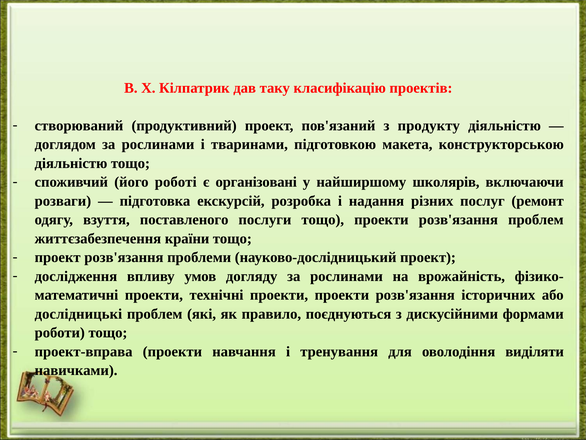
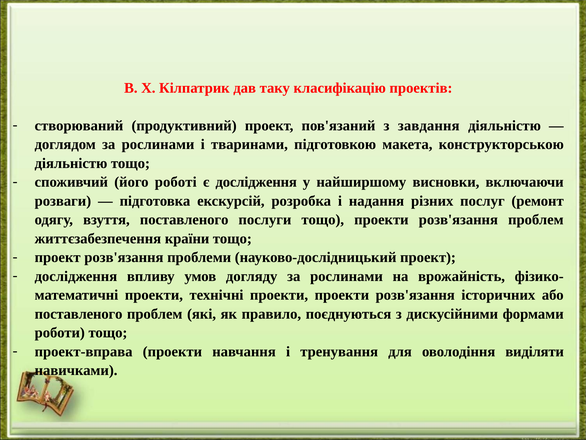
продукту: продукту -> завдання (429, 126)
є організовані: організовані -> дослідження (256, 182)
школярів: школярів -> висновки (446, 182)
дослідницькі: дослідницькі -> поставленого (79, 314)
